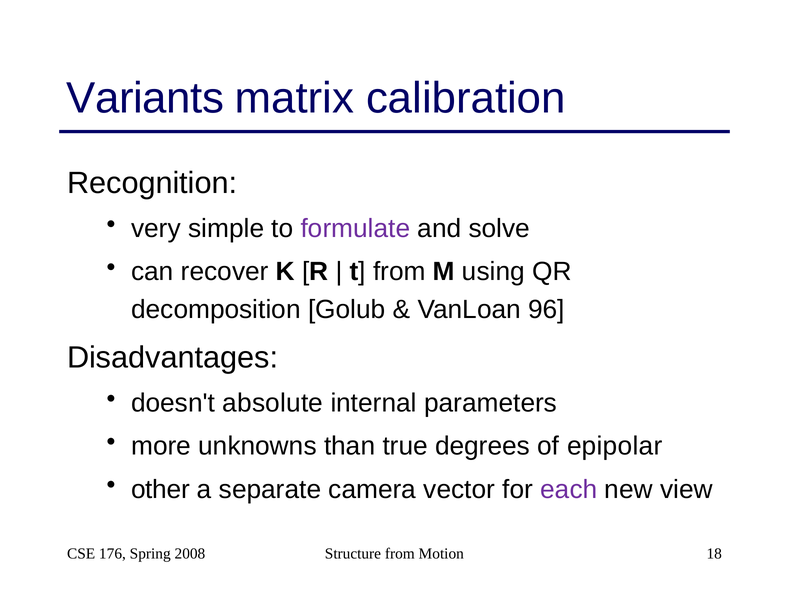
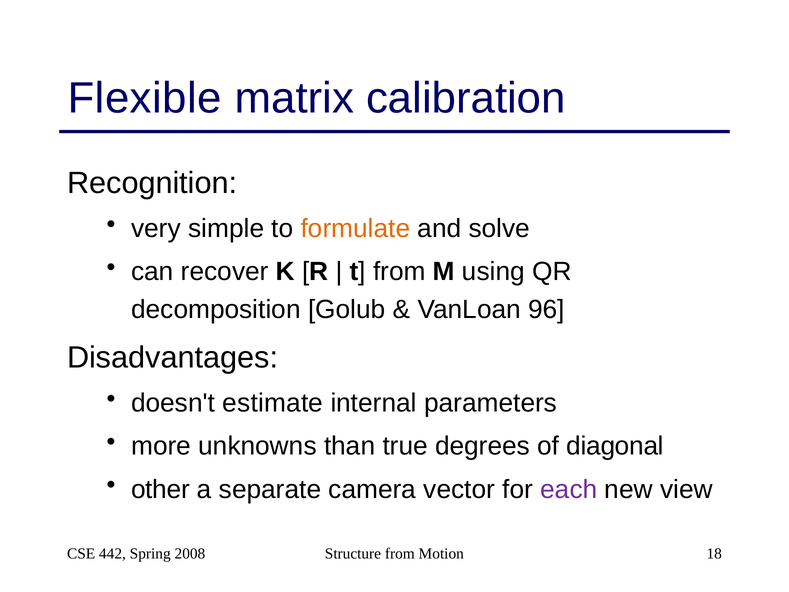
Variants: Variants -> Flexible (145, 98)
formulate colour: purple -> orange (355, 229)
absolute: absolute -> estimate (273, 403)
epipolar: epipolar -> diagonal (615, 446)
176: 176 -> 442 (112, 553)
